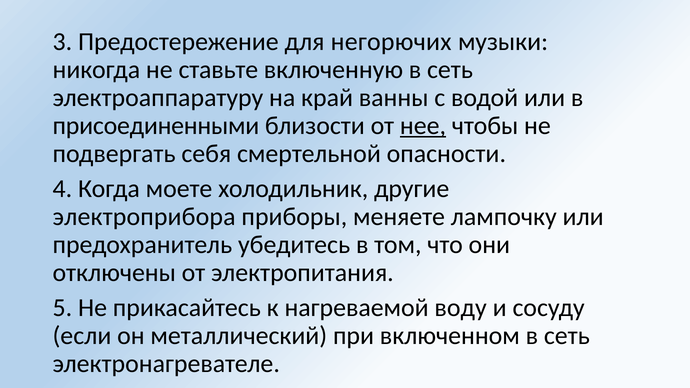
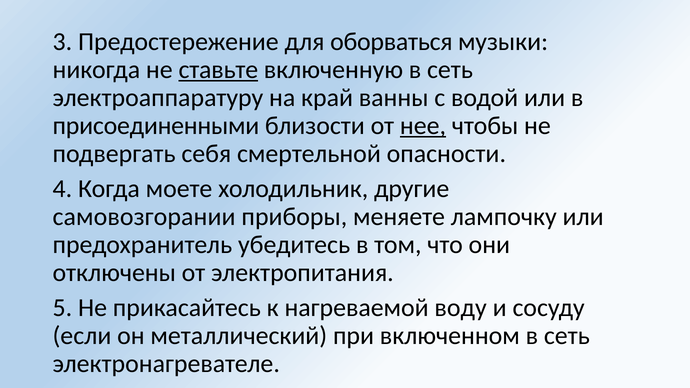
негорючих: негорючих -> оборваться (391, 42)
ставьте underline: none -> present (218, 70)
электроприбора: электроприбора -> самовозгорании (144, 217)
